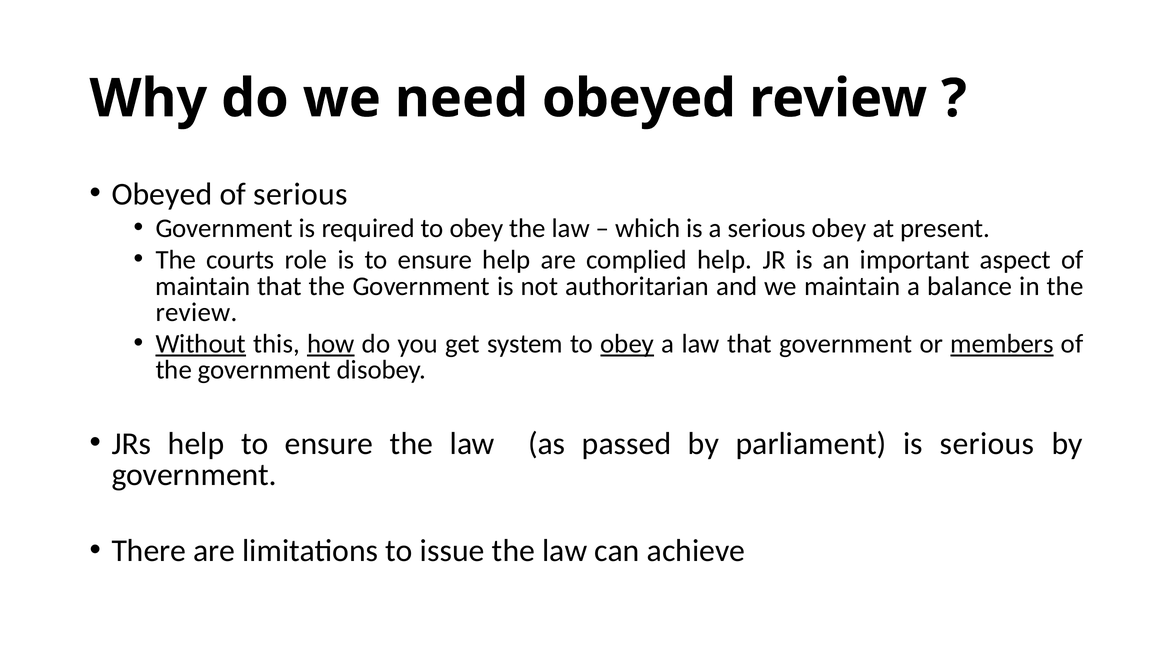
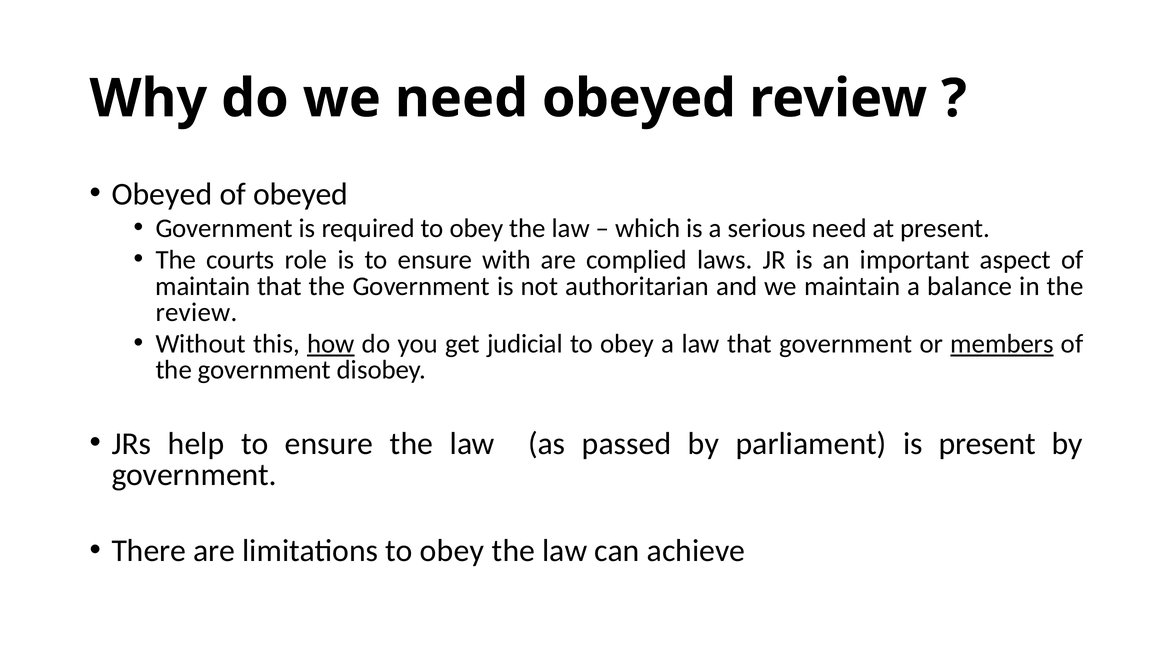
of serious: serious -> obeyed (301, 194)
serious obey: obey -> need (839, 229)
ensure help: help -> with (507, 260)
complied help: help -> laws (725, 260)
Without underline: present -> none (201, 344)
system: system -> judicial (525, 344)
obey underline: present -> none (627, 344)
is serious: serious -> present (987, 444)
limitations to issue: issue -> obey (452, 551)
